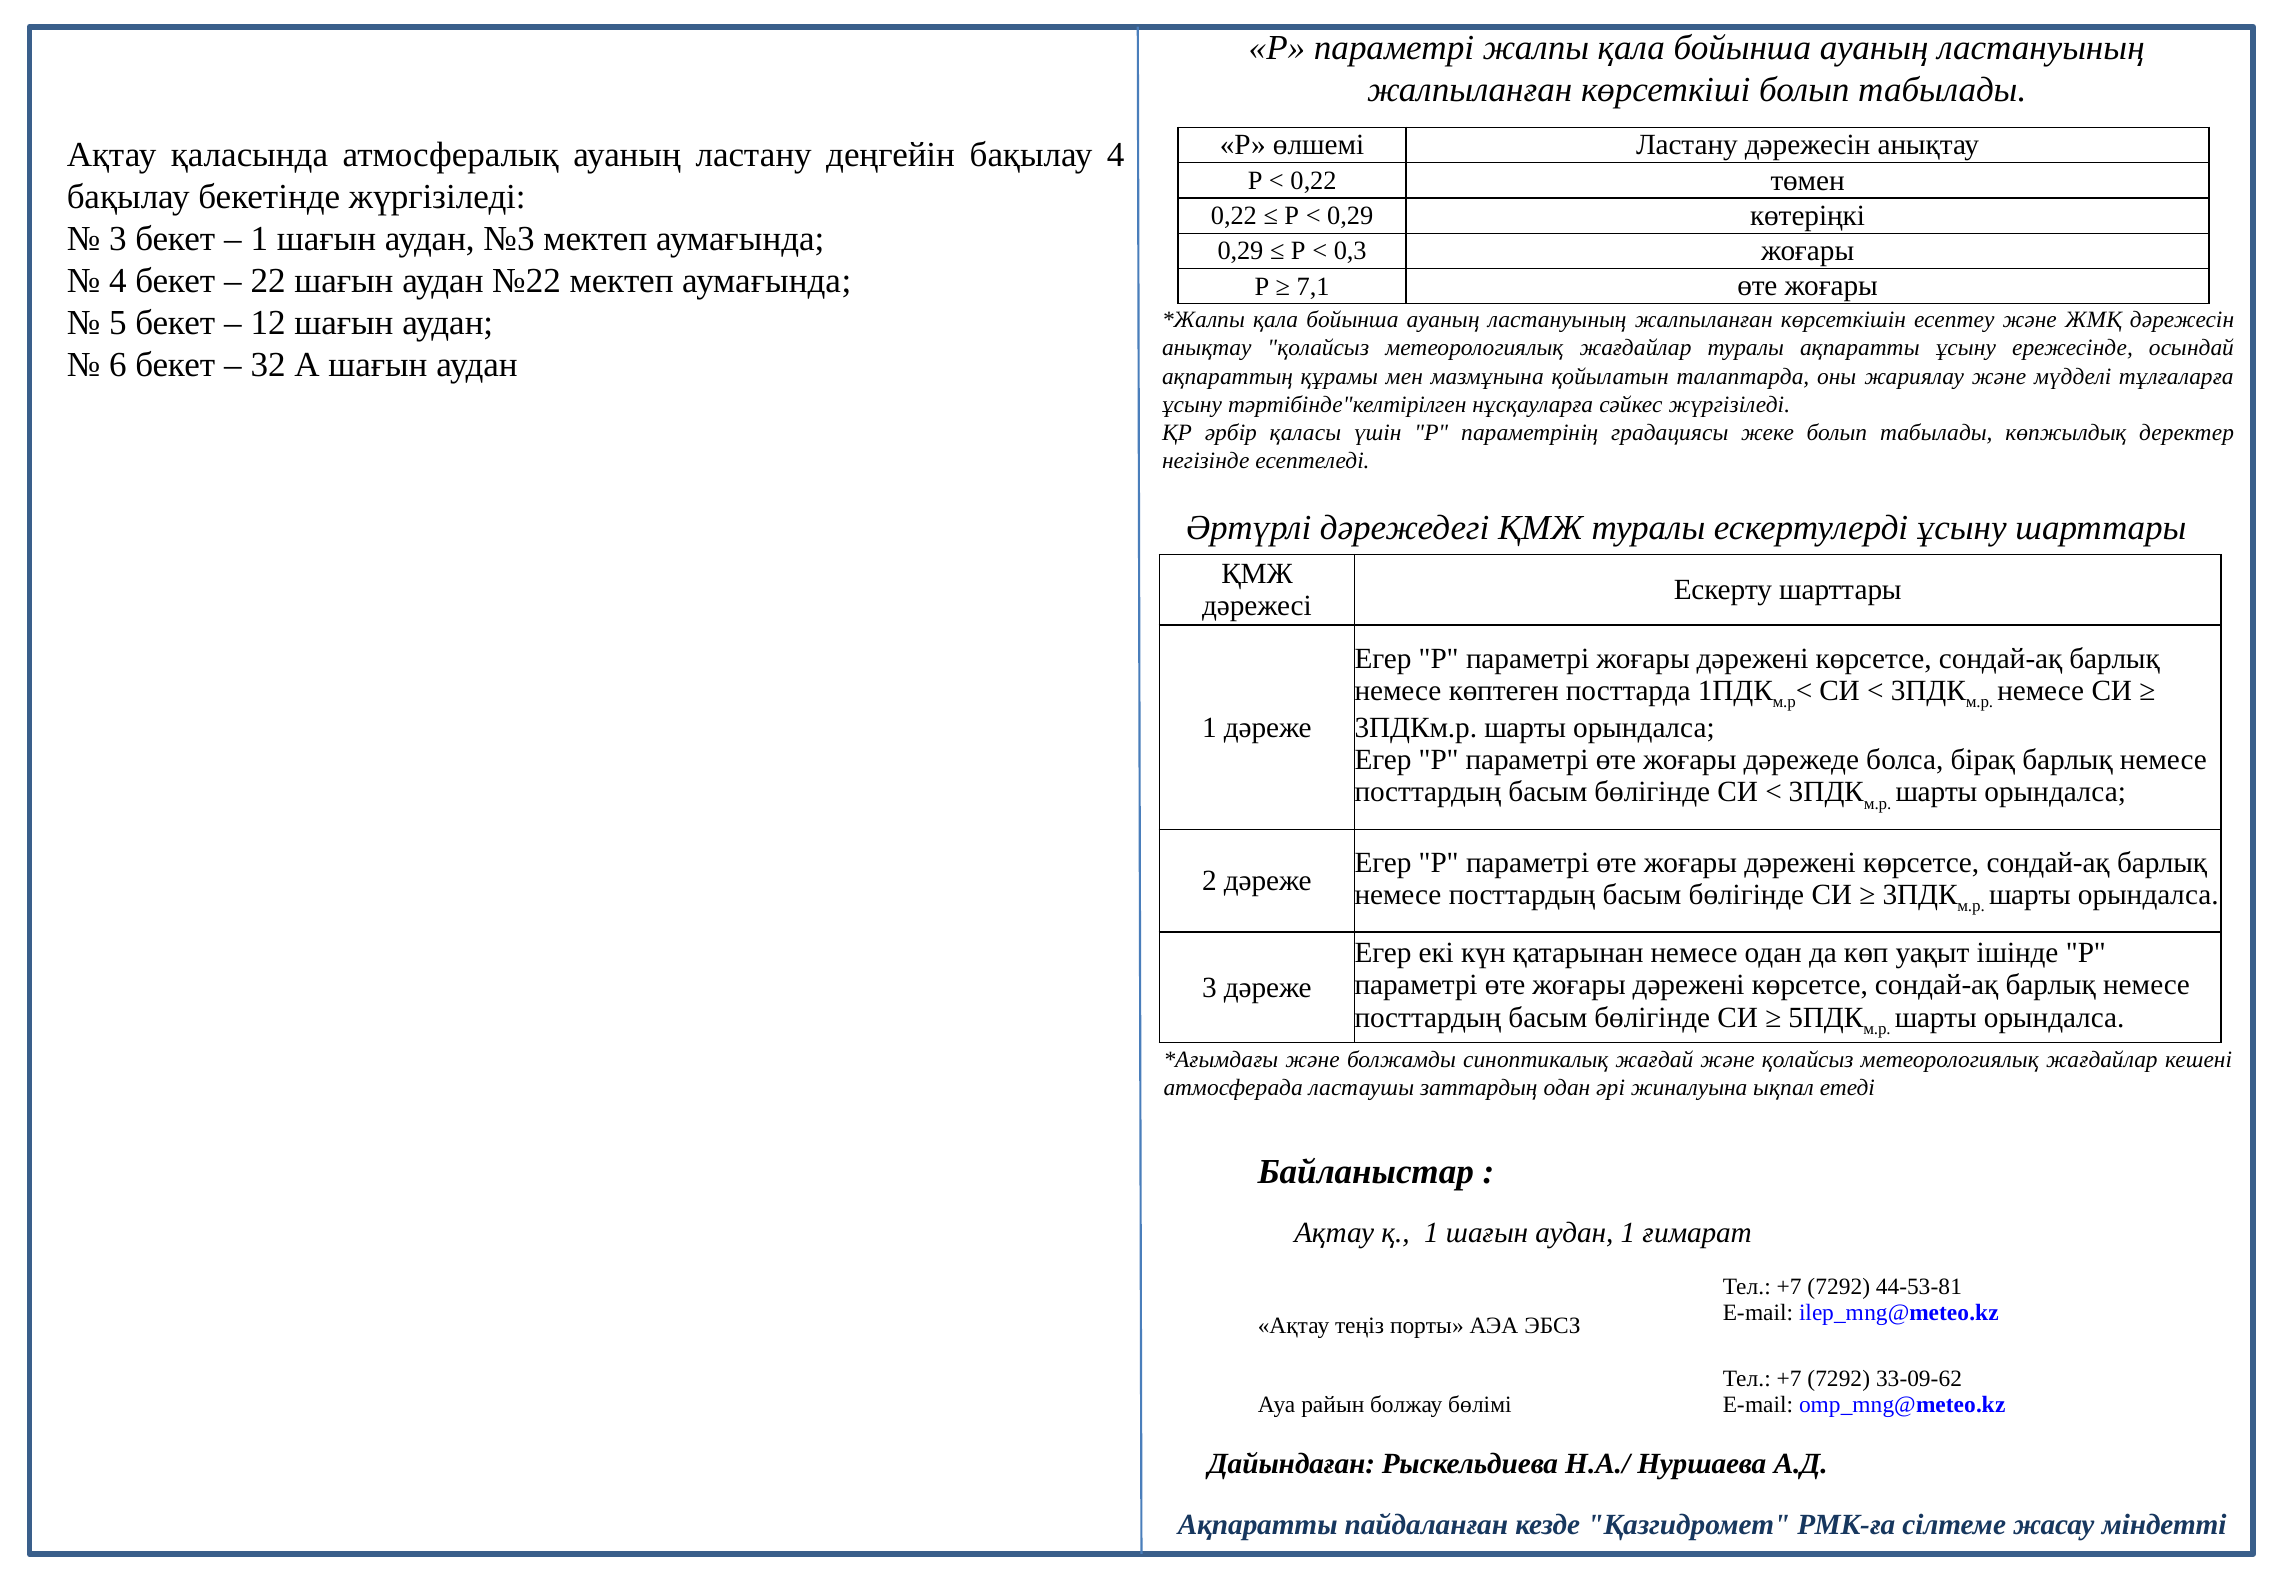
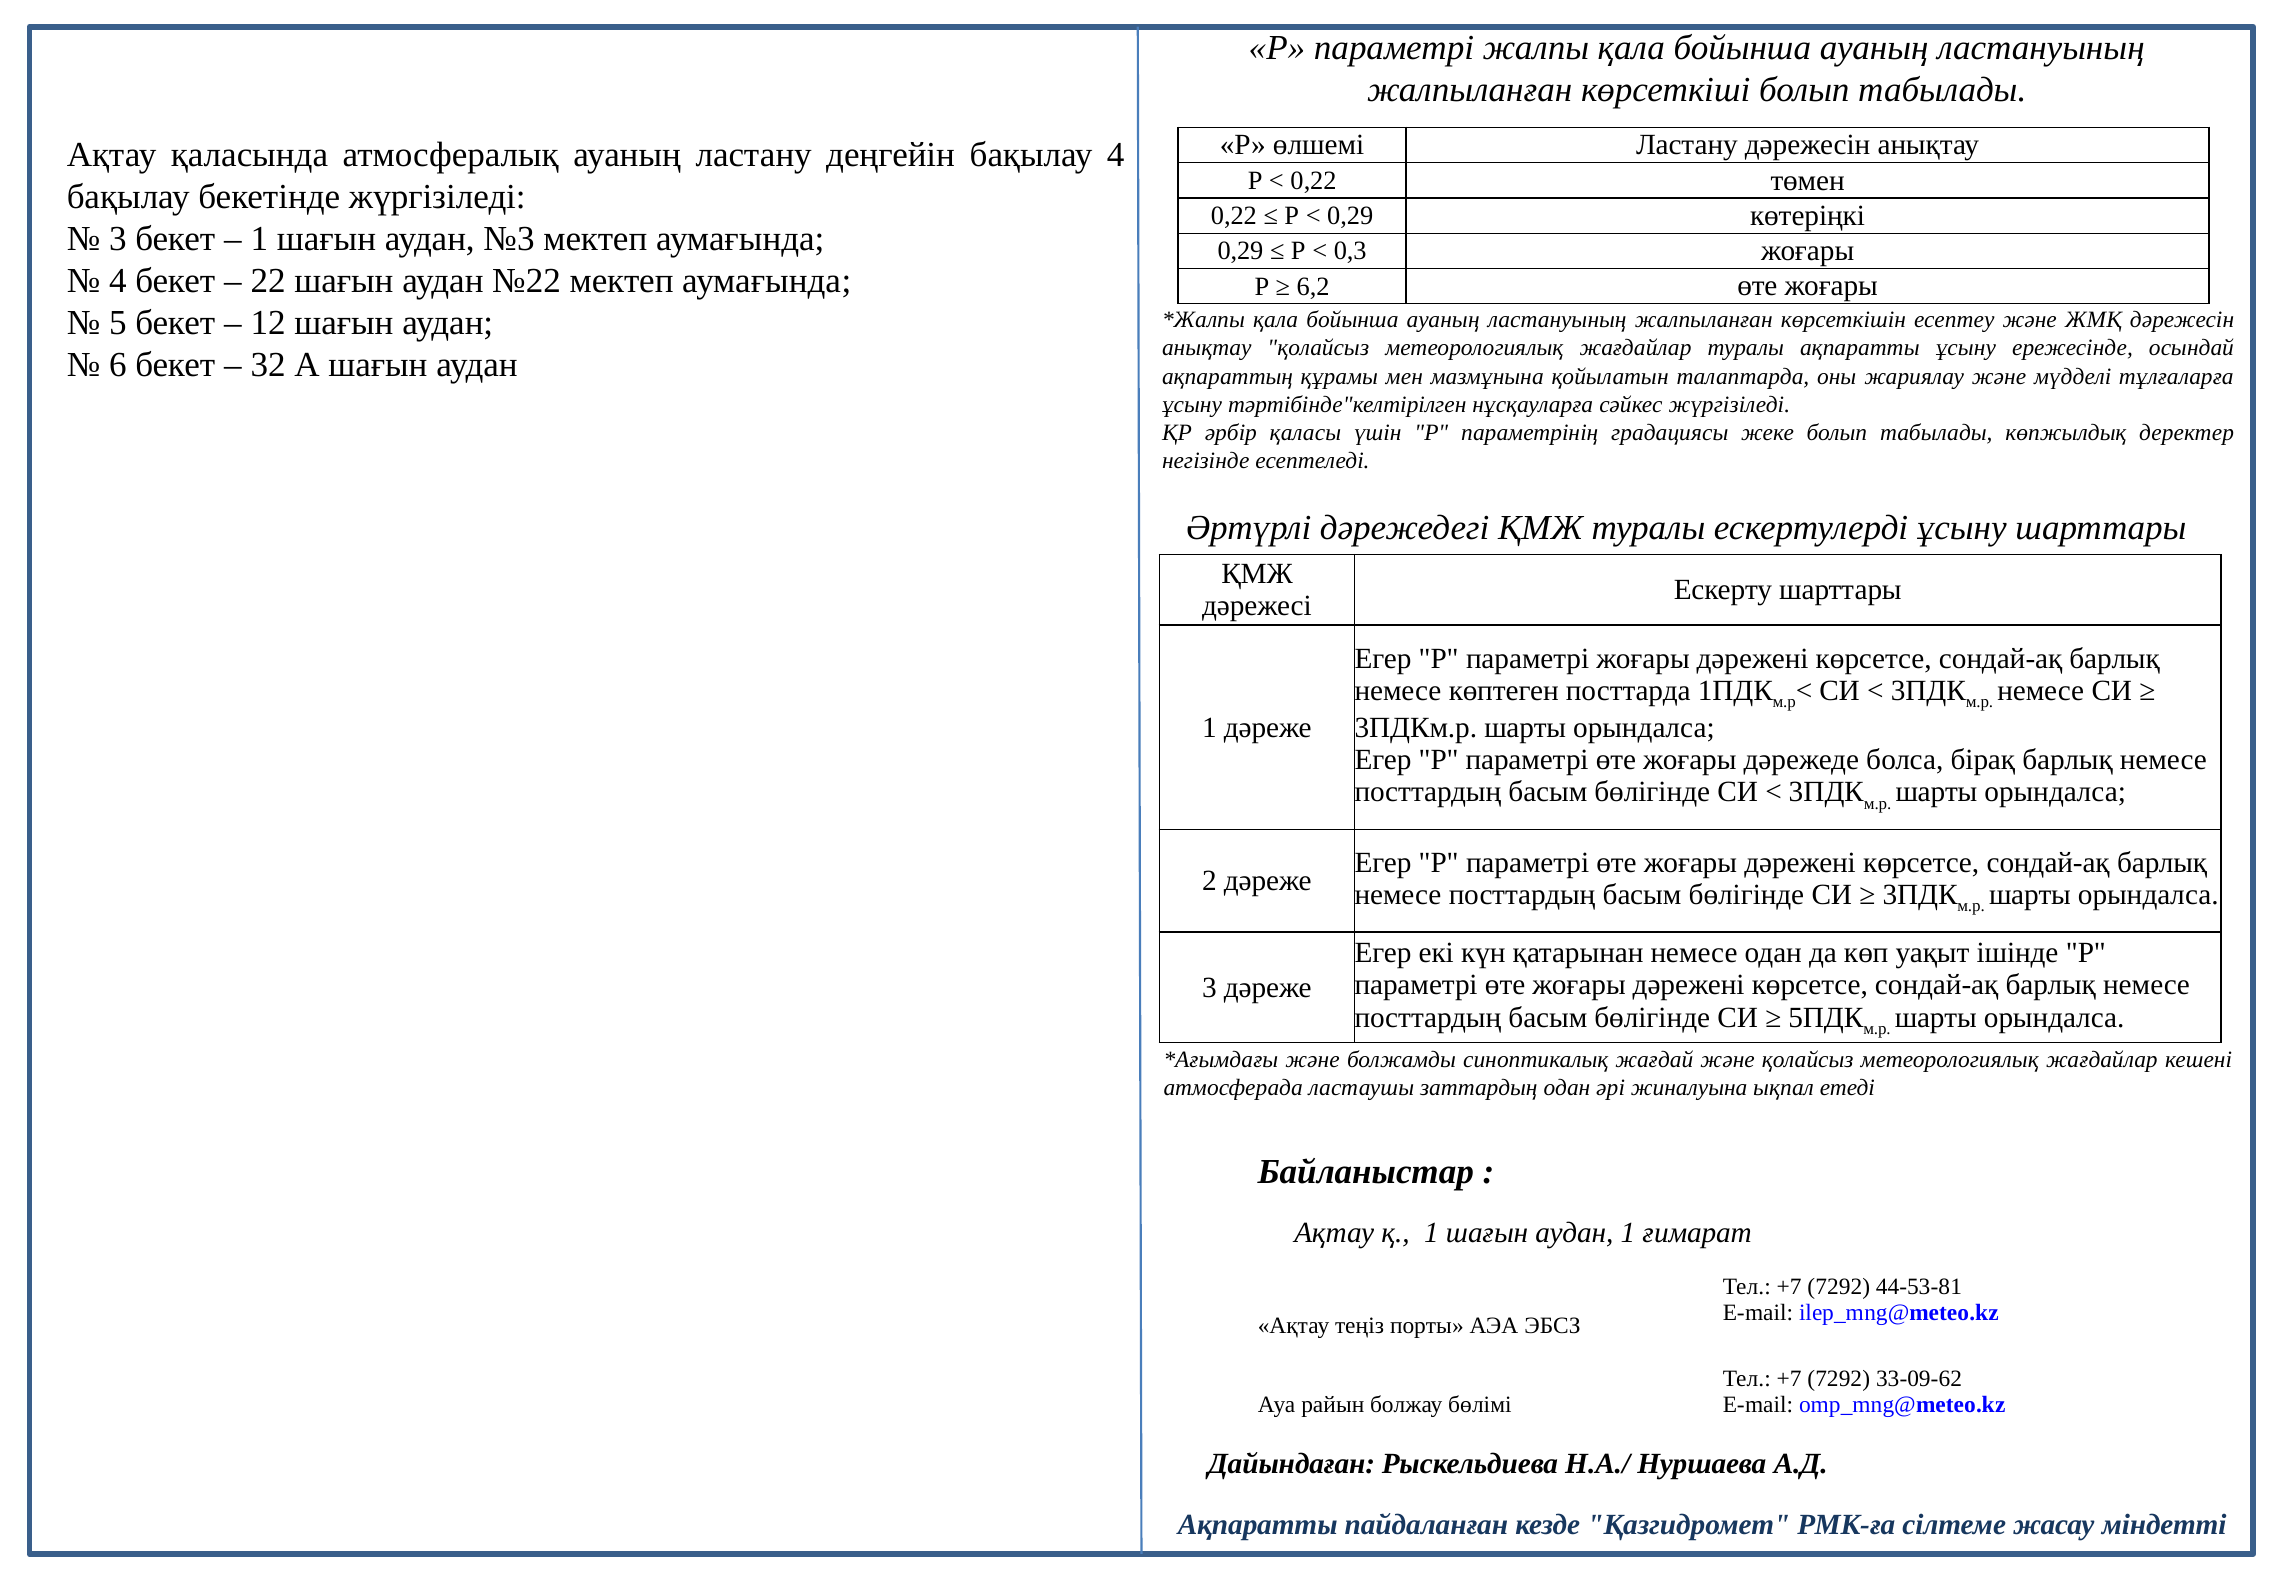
7,1: 7,1 -> 6,2 (1313, 286)
